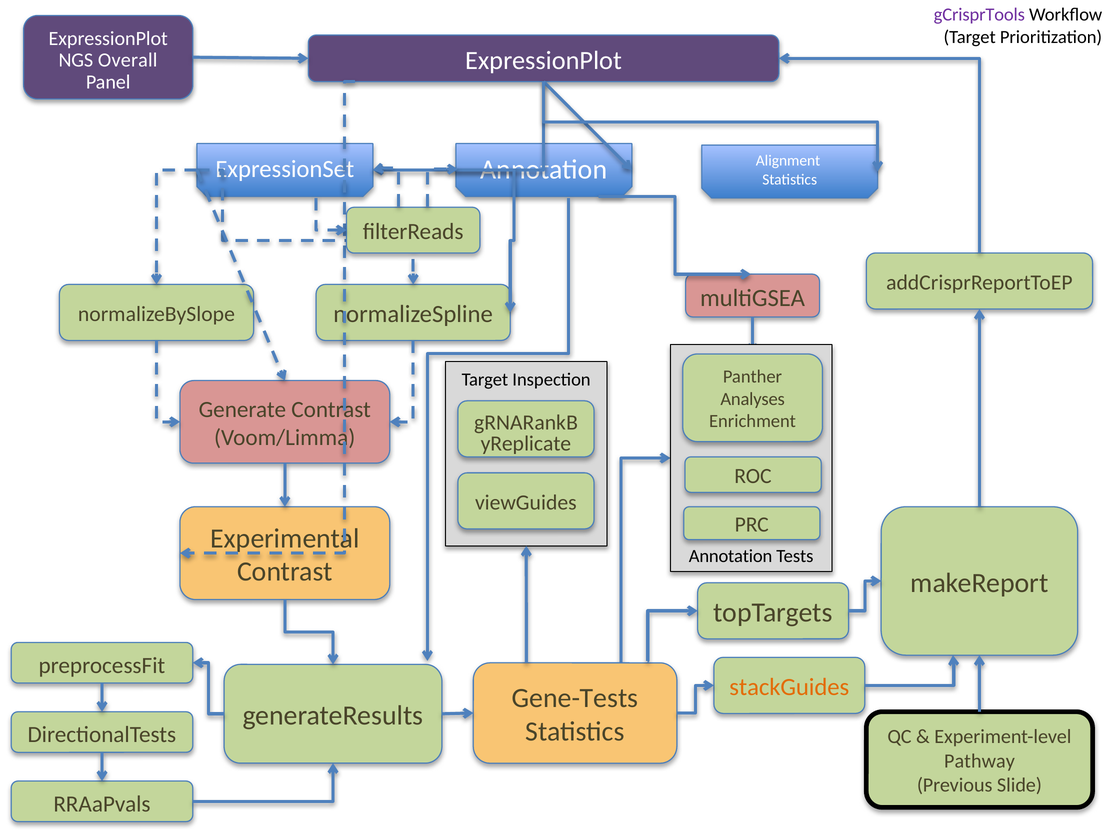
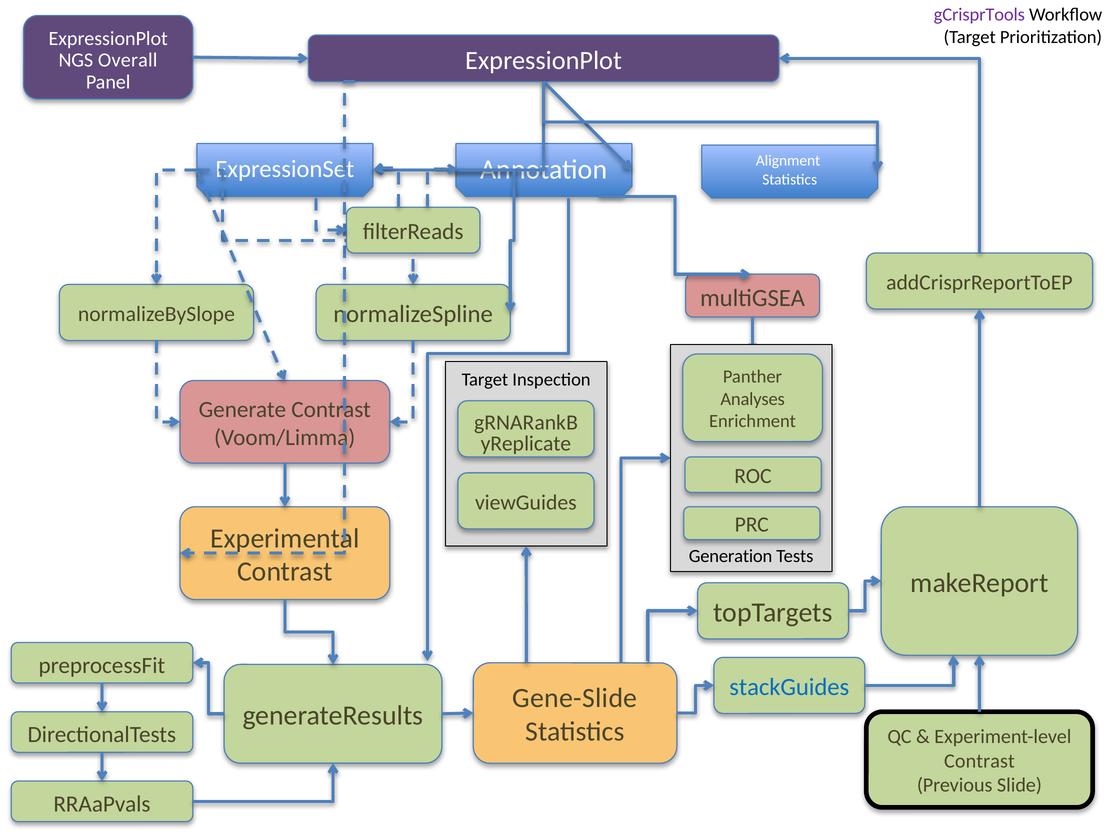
Annotation: Annotation -> Generation (731, 556)
stackGuides colour: orange -> blue (789, 688)
Gene-Tests: Gene-Tests -> Gene-Slide (575, 699)
Pathway: Pathway -> Contrast (979, 761)
